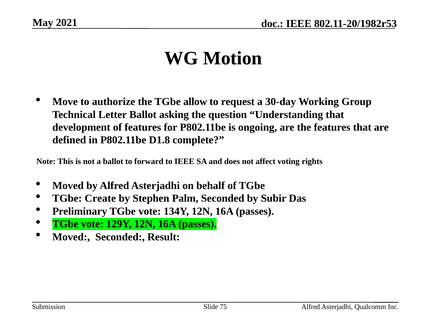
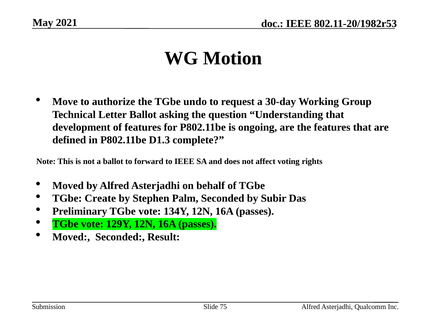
allow: allow -> undo (195, 102)
D1.8: D1.8 -> D1.3 (159, 140)
